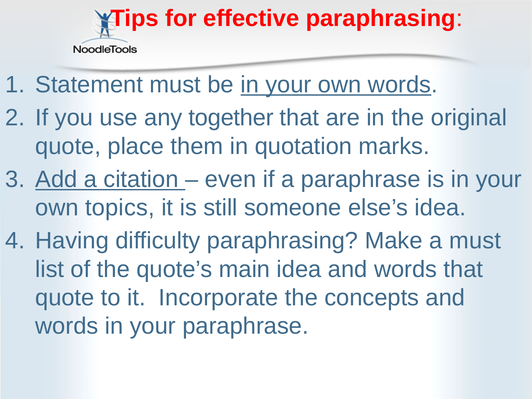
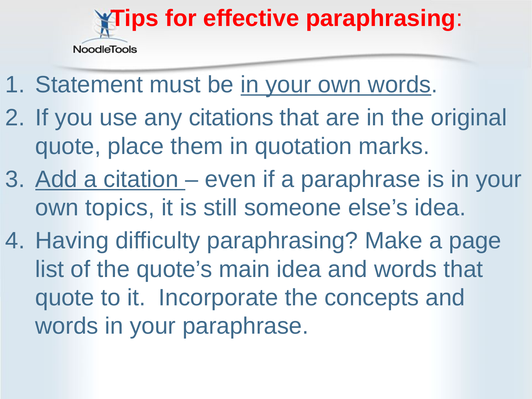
together: together -> citations (231, 118)
a must: must -> page (475, 241)
